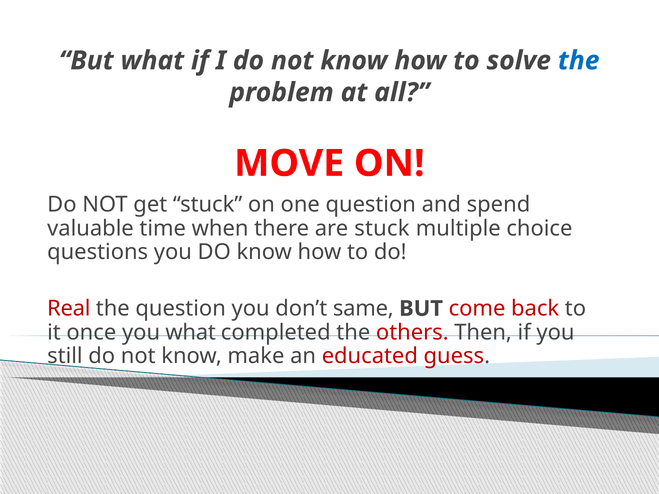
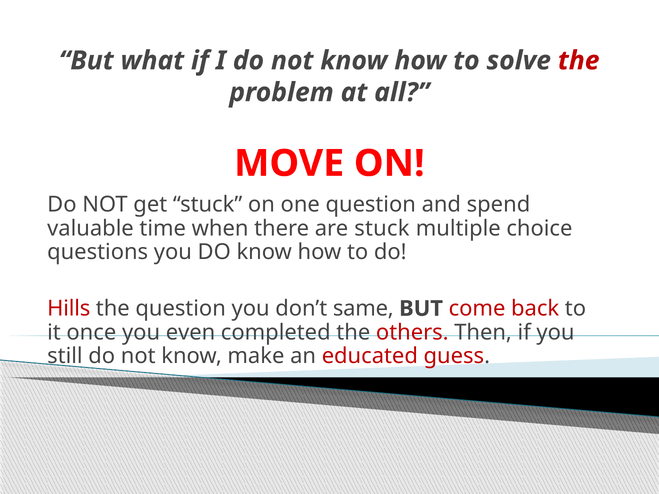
the colour: blue -> red (579, 61)
Real: Real -> Hills (69, 309)
you what: what -> even (191, 332)
